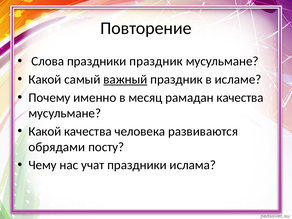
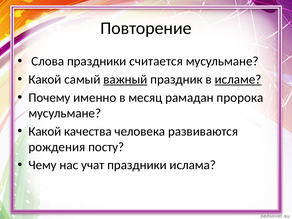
праздники праздник: праздник -> считается (156, 61)
исламе underline: none -> present (238, 79)
рамадан качества: качества -> пророка (240, 98)
обрядами: обрядами -> рождения (57, 147)
